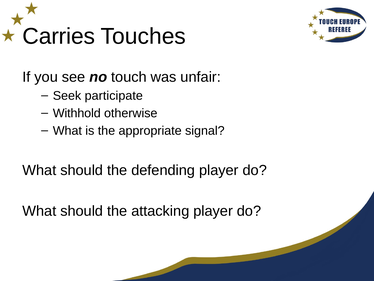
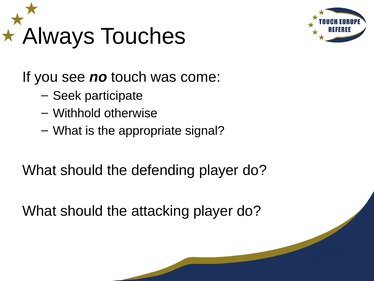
Carries: Carries -> Always (59, 36)
unfair: unfair -> come (201, 77)
